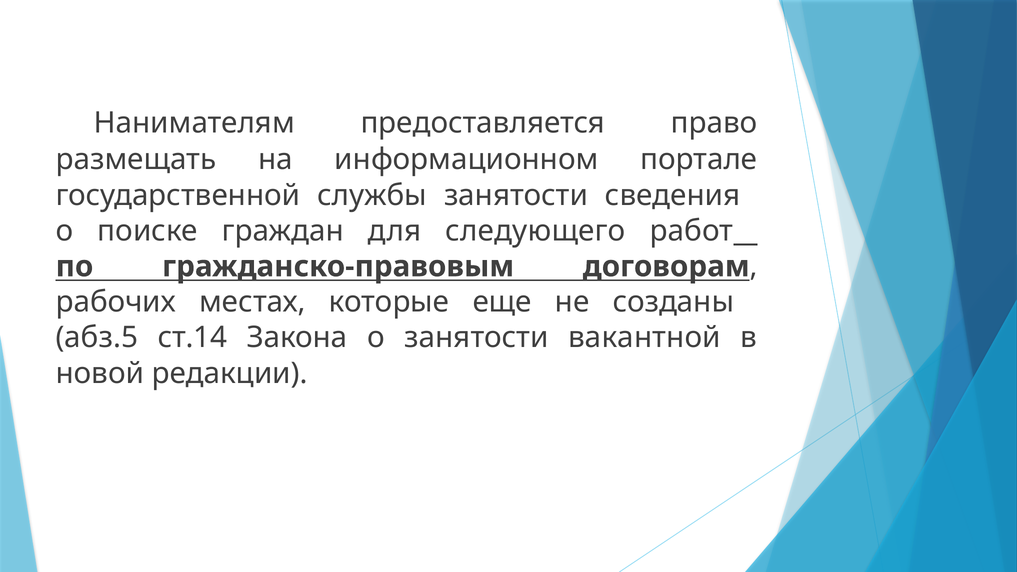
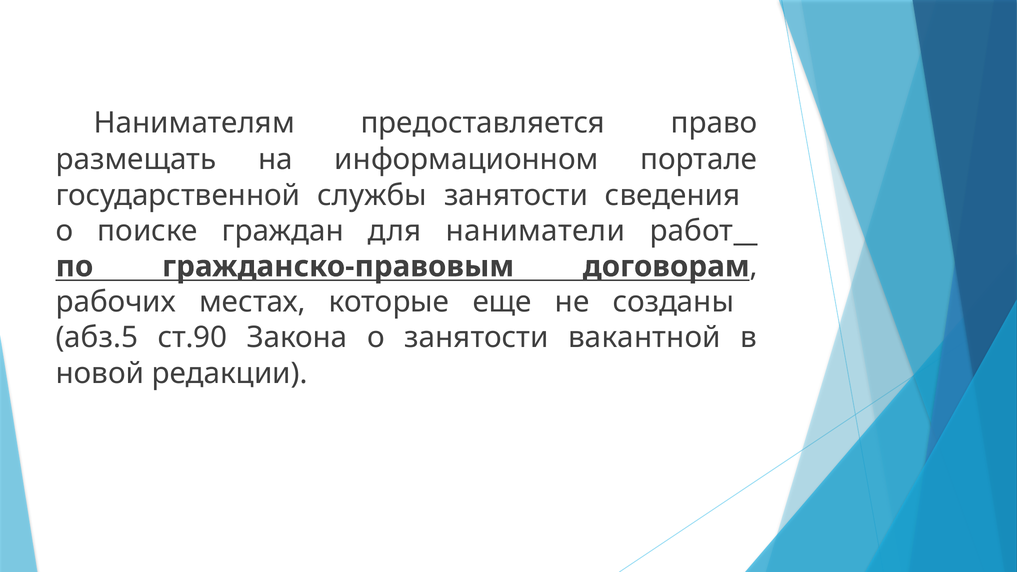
следующего: следующего -> наниматели (535, 231)
ст.14: ст.14 -> ст.90 (192, 338)
